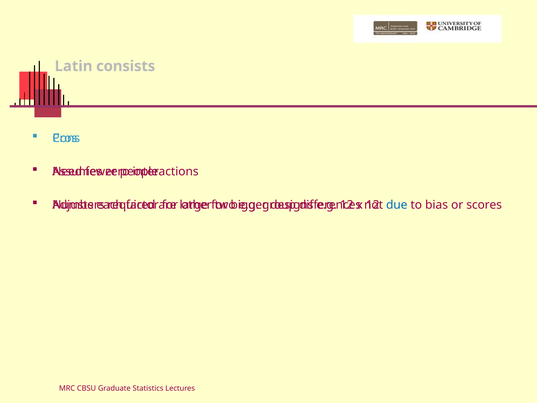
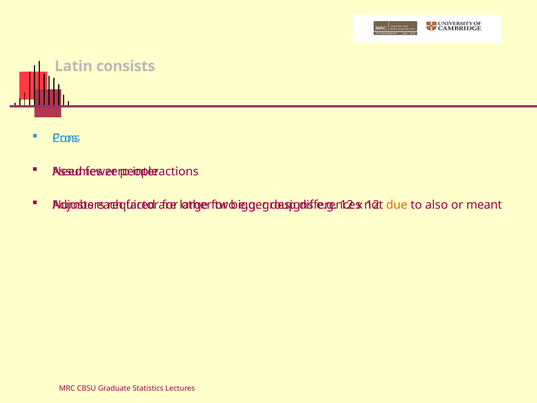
due colour: blue -> orange (397, 205)
bias: bias -> also (437, 205)
scores: scores -> meant (484, 205)
